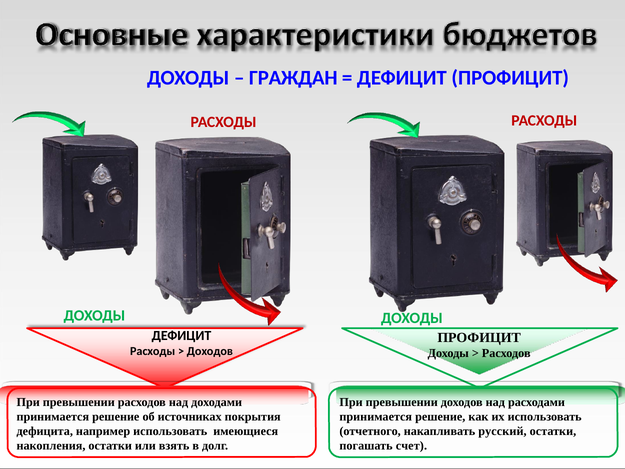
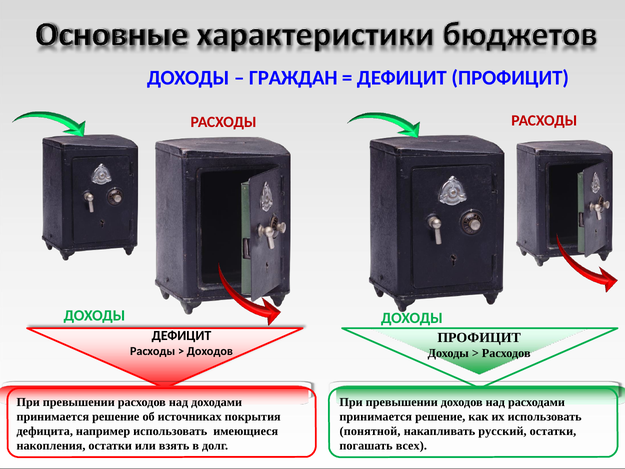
отчетного: отчетного -> понятной (370, 431)
счет: счет -> всех (411, 446)
